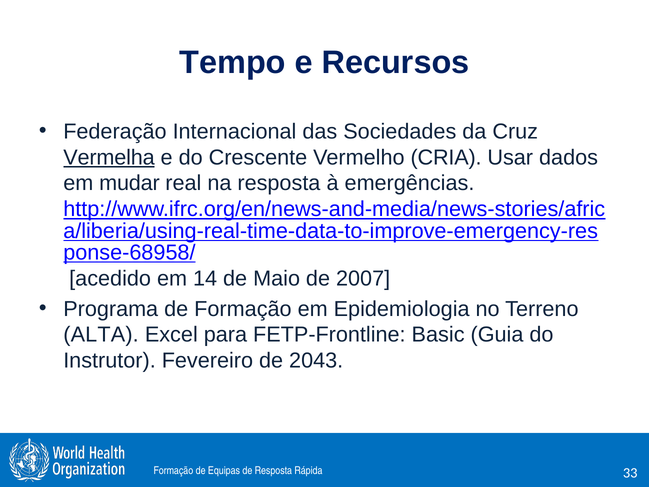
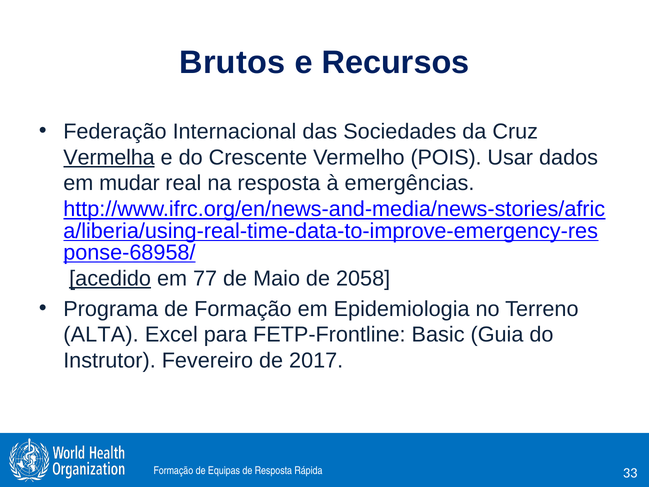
Tempo: Tempo -> Brutos (232, 62)
CRIA: CRIA -> POIS (446, 157)
acedido underline: none -> present (110, 278)
14: 14 -> 77 (205, 278)
2007: 2007 -> 2058 (363, 278)
2043: 2043 -> 2017 (316, 361)
